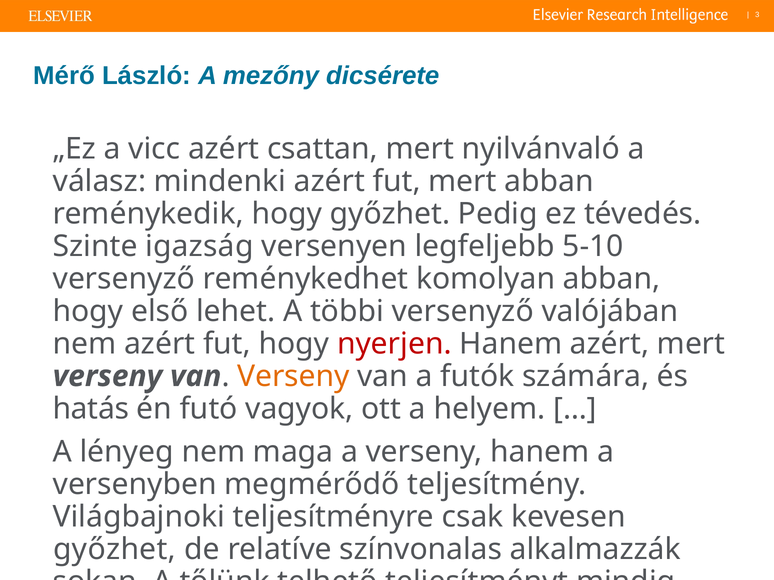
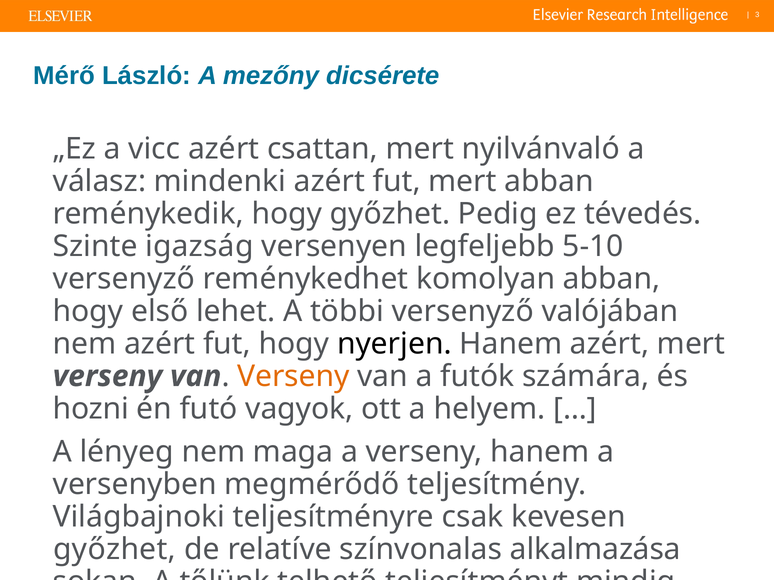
nyerjen colour: red -> black (394, 344)
hatás: hatás -> hozni (91, 409)
alkalmazzák: alkalmazzák -> alkalmazása (595, 550)
